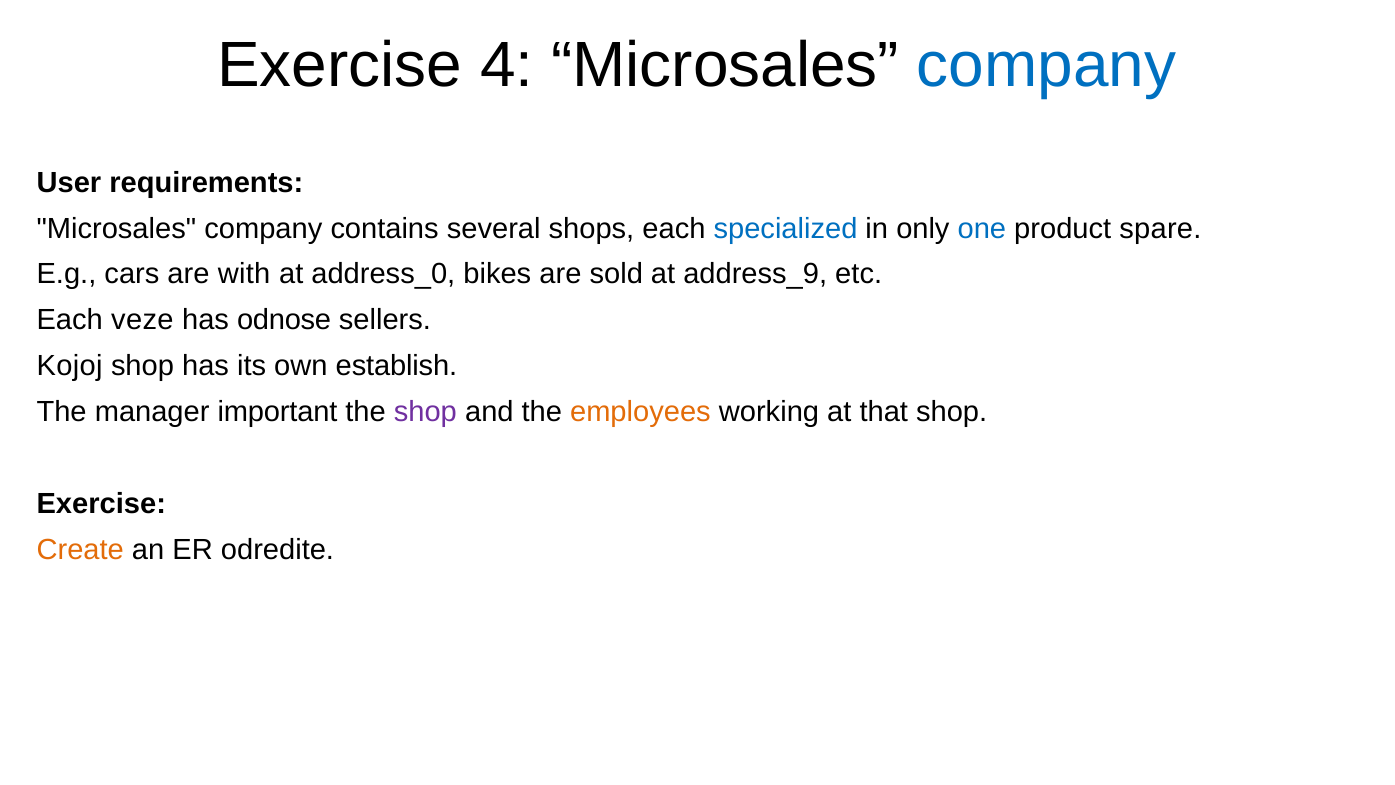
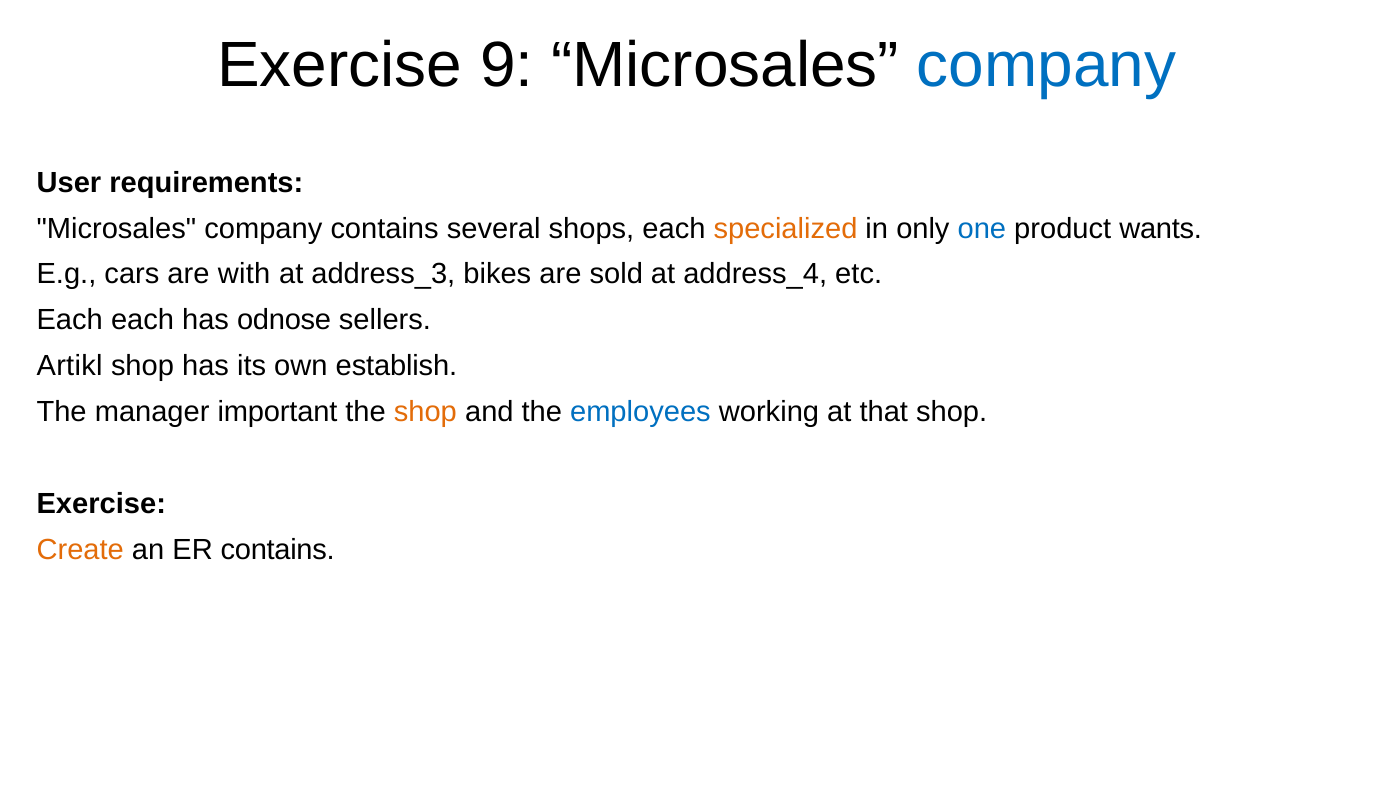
4: 4 -> 9 (507, 66)
specialized colour: blue -> orange (786, 228)
spare: spare -> wants (1161, 228)
address_0: address_0 -> address_3 (383, 274)
address_9: address_9 -> address_4 (755, 274)
Each veze: veze -> each (143, 320)
Kojoj: Kojoj -> Artikl (70, 366)
shop colour: purple -> orange (425, 412)
employees colour: orange -> blue (640, 412)
ER odredite: odredite -> contains (278, 550)
